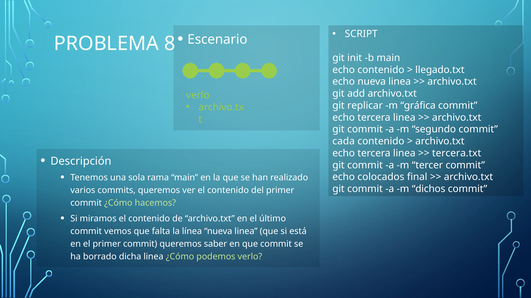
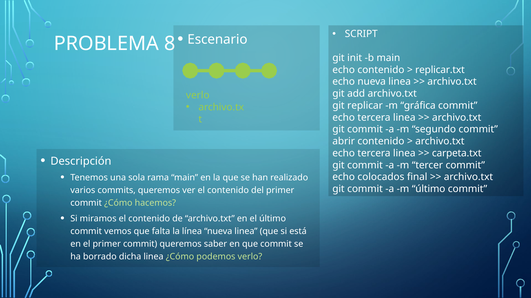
llegado.txt: llegado.txt -> replicar.txt (440, 70)
cada: cada -> abrir (344, 142)
tercera.txt: tercera.txt -> carpeta.txt (457, 154)
m dichos: dichos -> último (429, 189)
